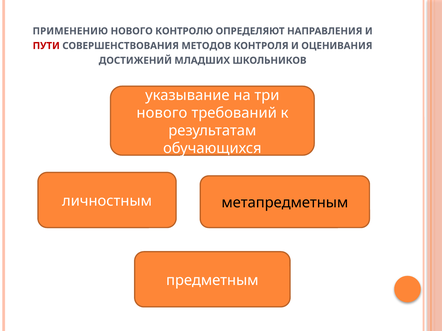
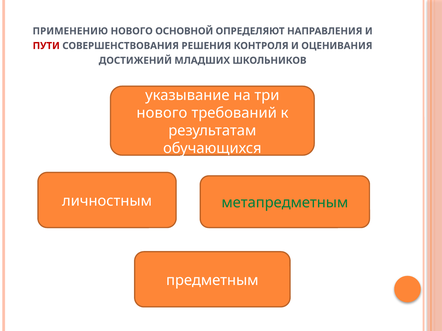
КОНТРОЛЮ: КОНТРОЛЮ -> ОСНОВНОЙ (184, 31)
МЕТОДОВ: МЕТОДОВ -> РЕШЕНИЯ (206, 46)
метапредметным colour: black -> green (285, 203)
